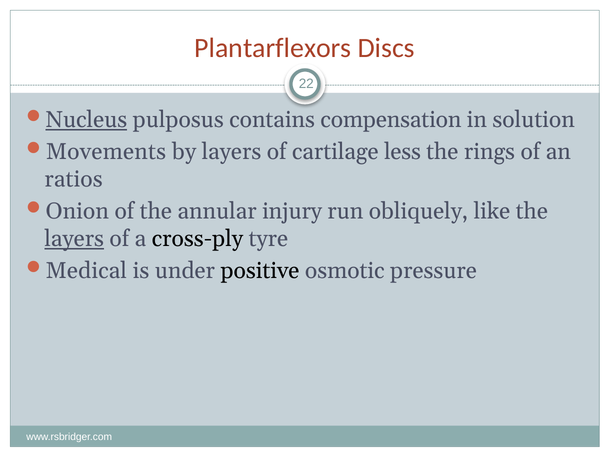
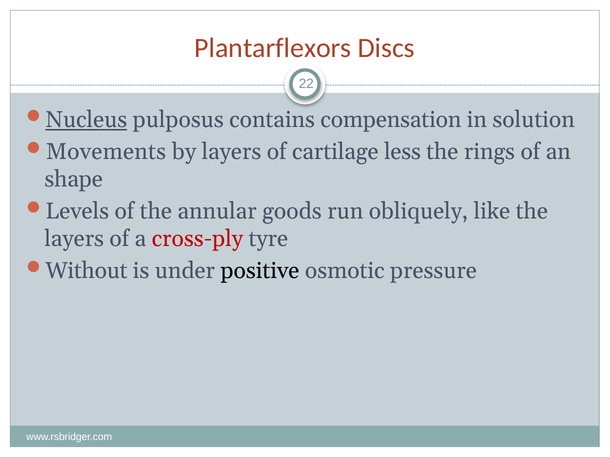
ratios: ratios -> shape (74, 180)
Onion: Onion -> Levels (77, 212)
injury: injury -> goods (292, 212)
layers underline: present -> none (74, 239)
cross-ply colour: black -> red (197, 239)
Medical: Medical -> Without (86, 271)
